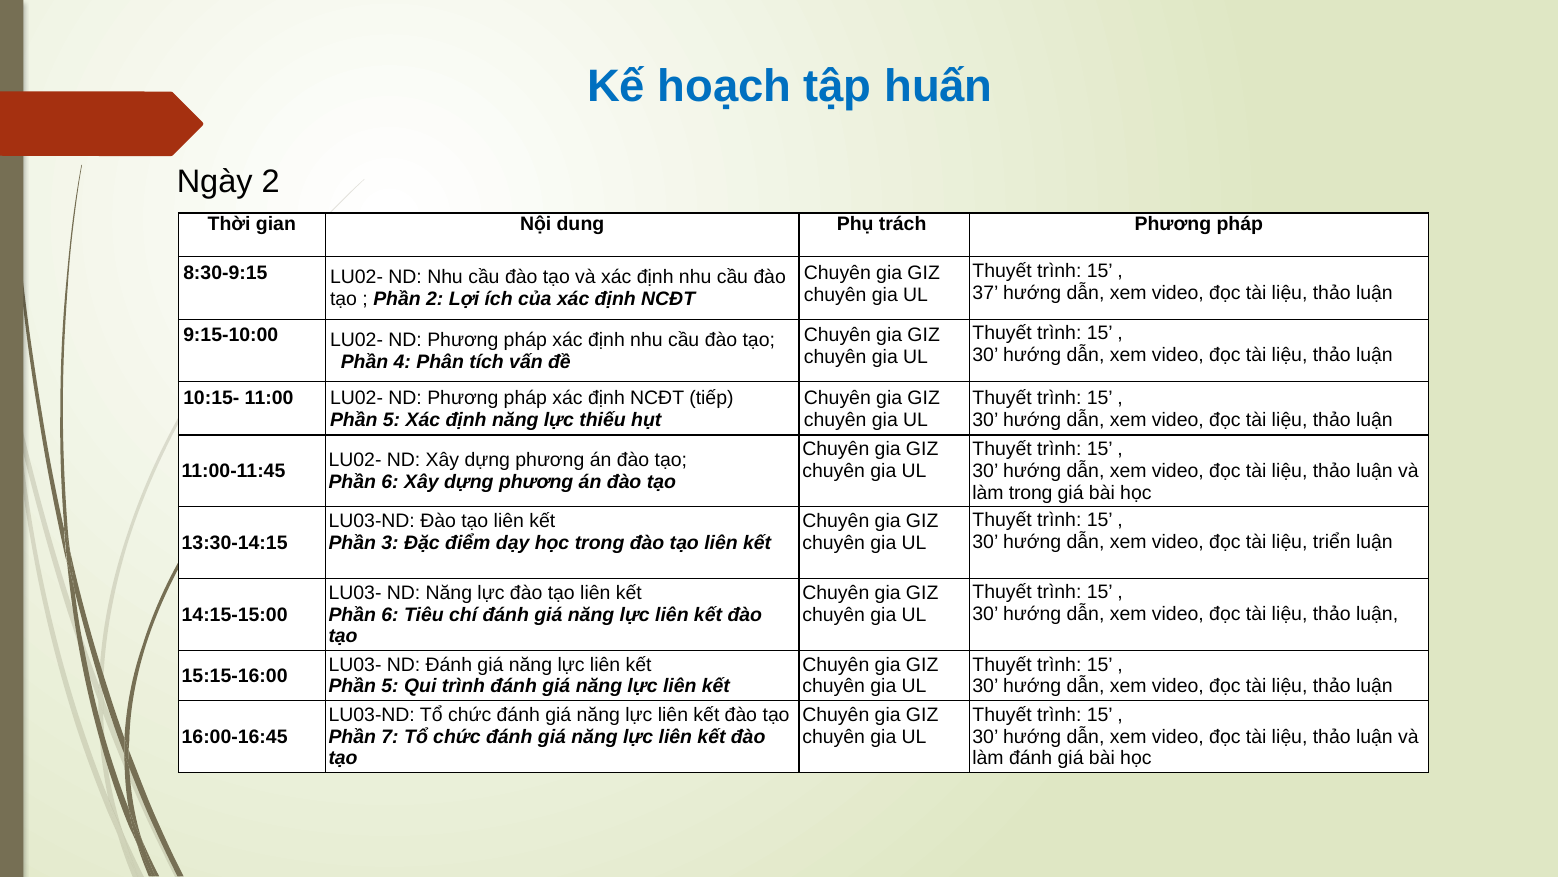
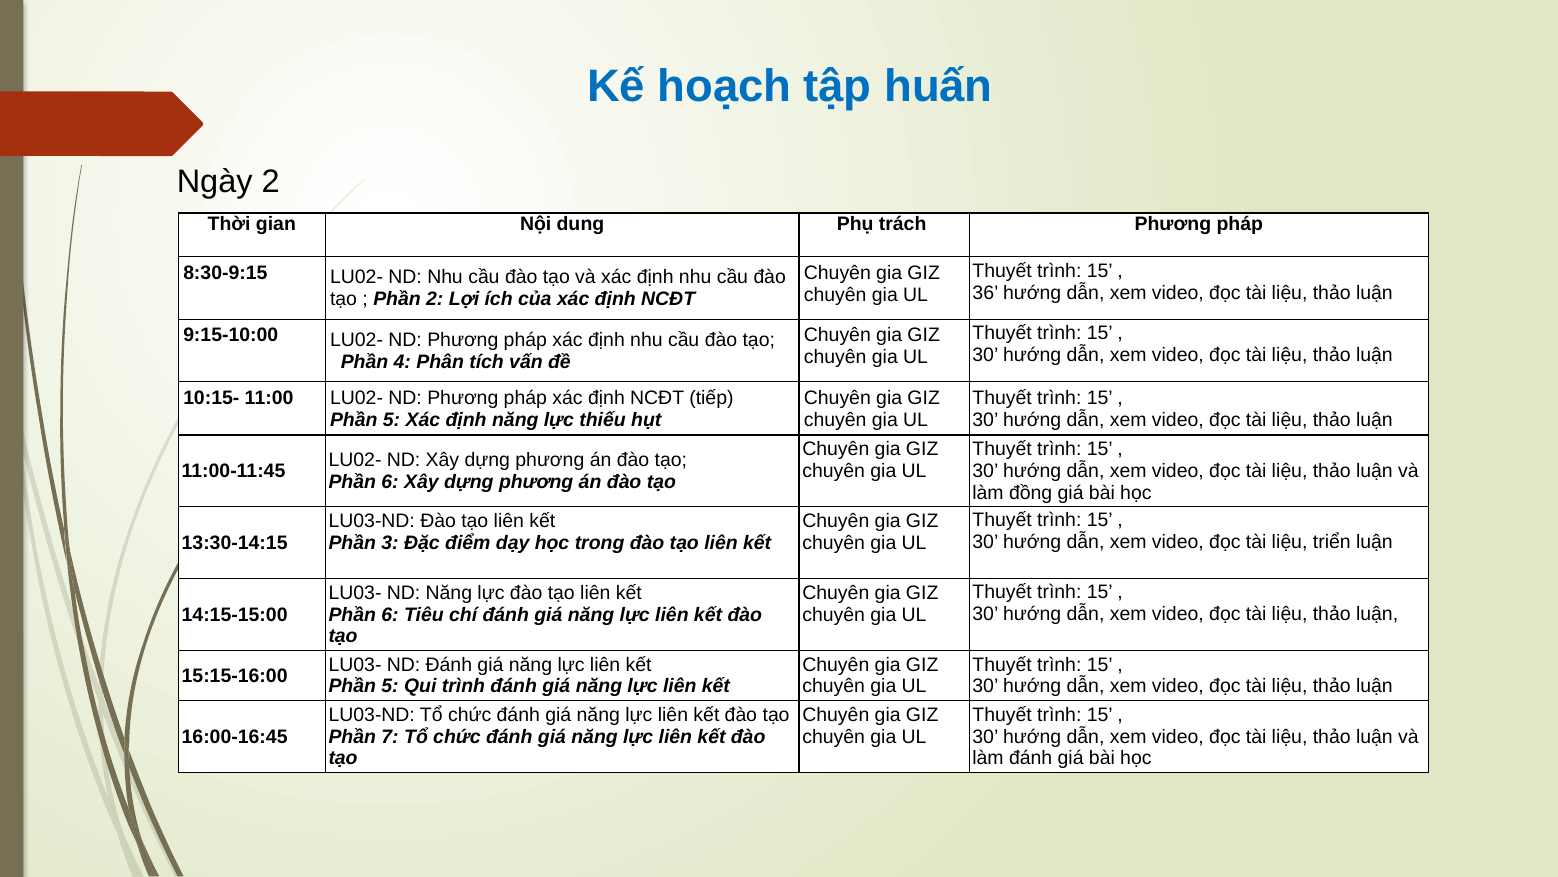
37: 37 -> 36 (985, 293)
làm trong: trong -> đồng (1031, 492)
